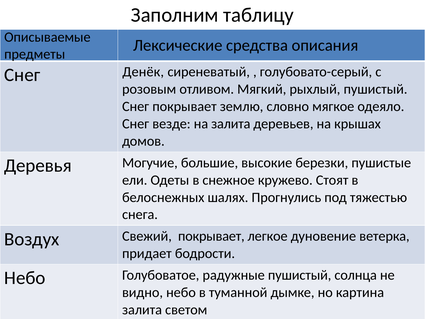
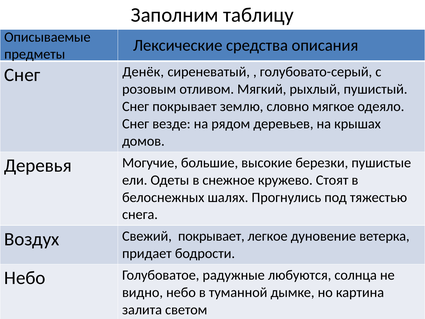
на залита: залита -> рядом (231, 124)
радужные пушистый: пушистый -> любуются (300, 275)
